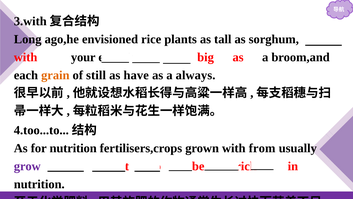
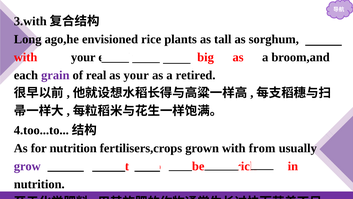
grain colour: orange -> purple (55, 75)
still: still -> real (96, 75)
as have: have -> your (136, 75)
always: always -> retired (196, 75)
